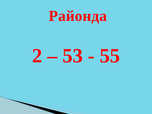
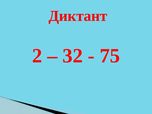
Районда: Районда -> Диктант (78, 16)
53: 53 -> 32 (73, 56)
55: 55 -> 75 (110, 56)
